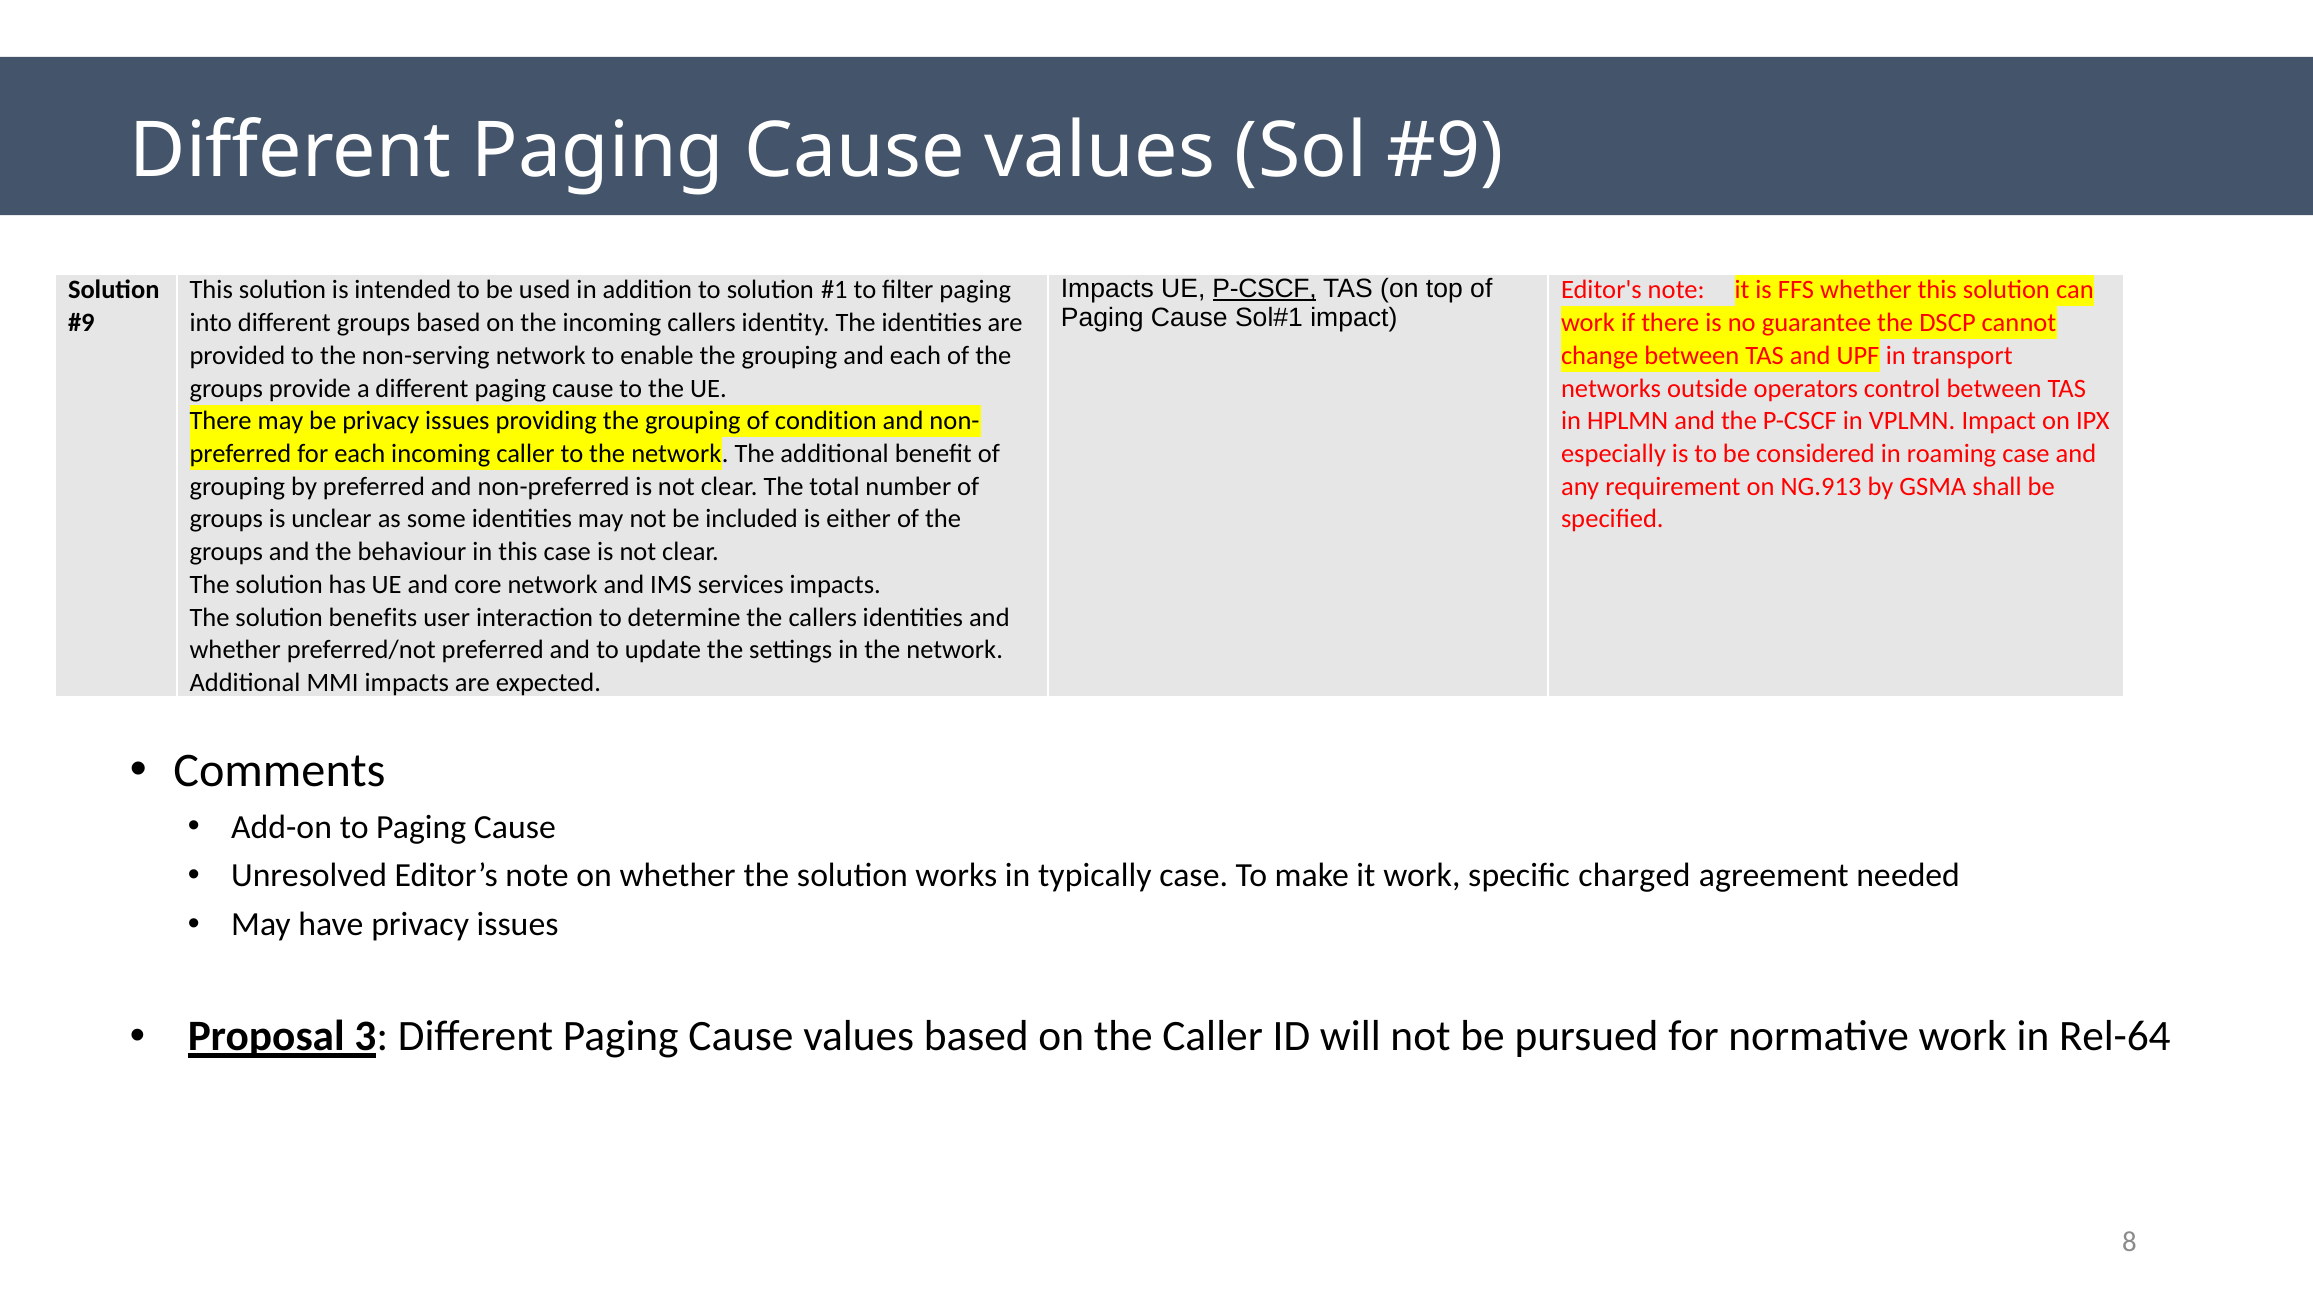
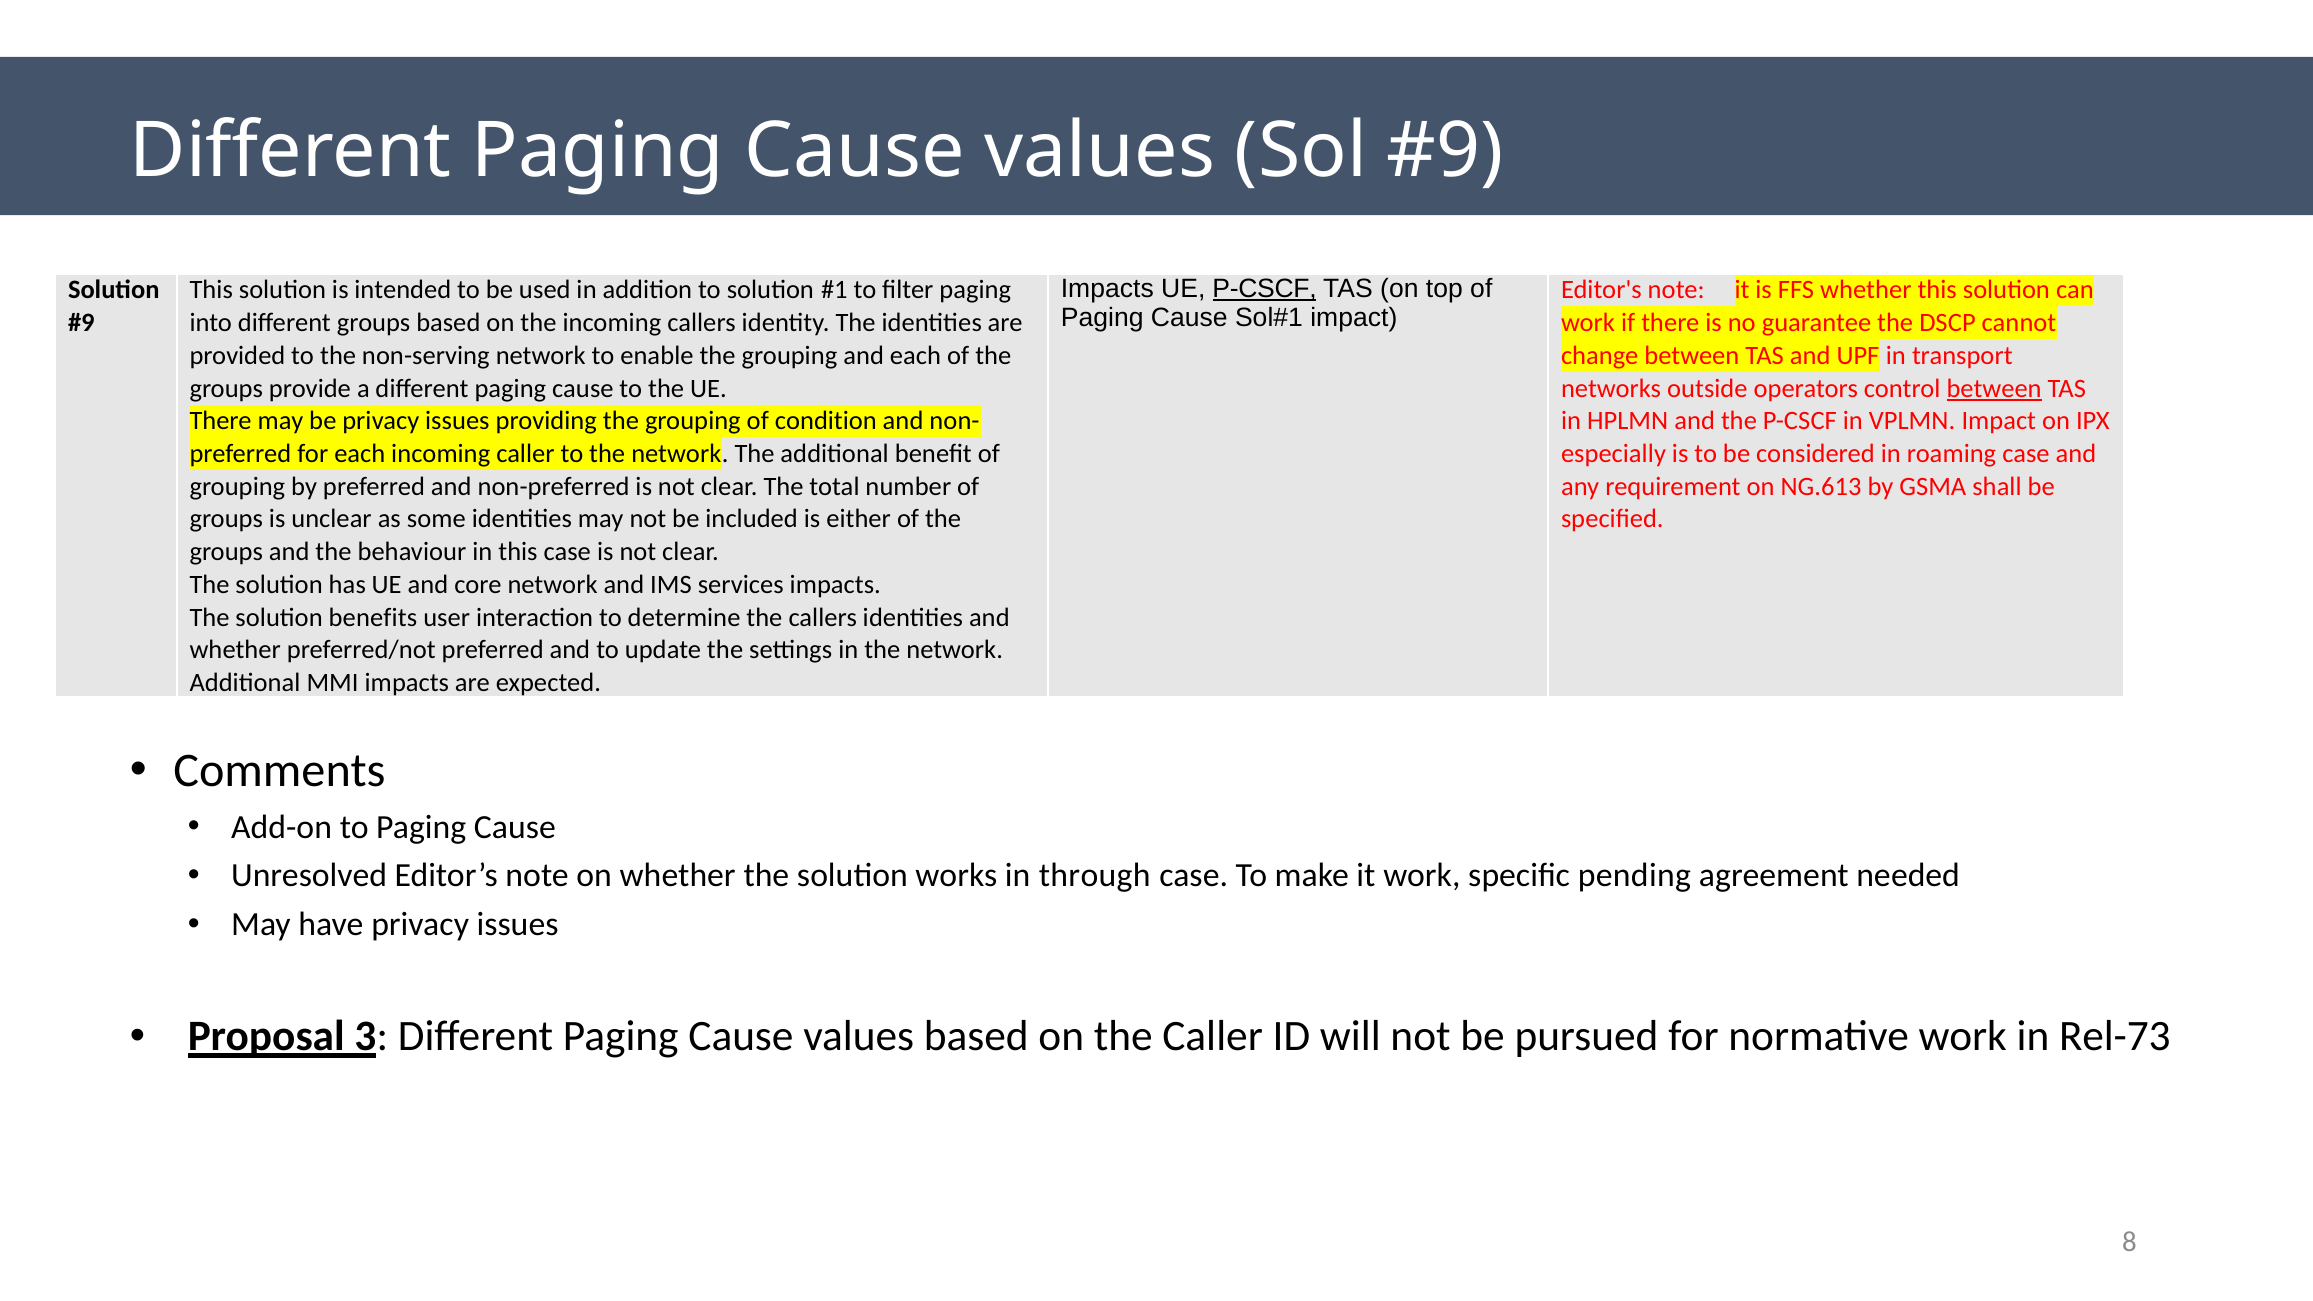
between underline: none -> present (1994, 388)
NG.913: NG.913 -> NG.613 (1821, 487)
typically: typically -> through (1095, 876)
charged: charged -> pending (1634, 876)
Rel-64: Rel-64 -> Rel-73 (2115, 1037)
